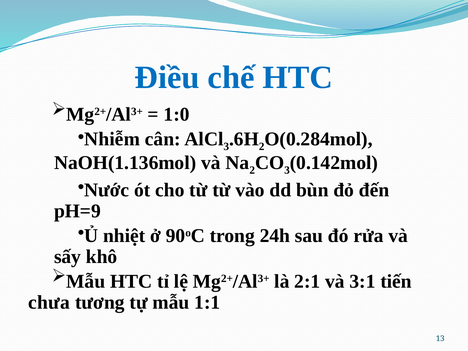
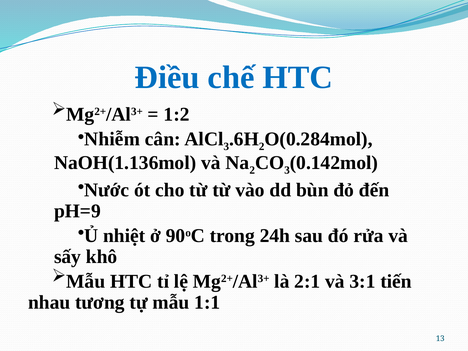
1:0: 1:0 -> 1:2 (177, 114)
chưa: chưa -> nhau (49, 302)
